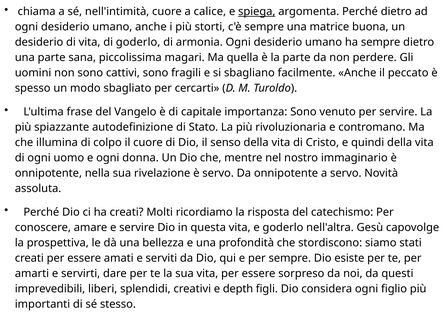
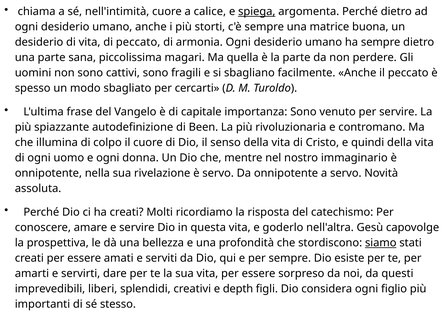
di goderlo: goderlo -> peccato (138, 42)
Stato: Stato -> Been (203, 127)
siamo underline: none -> present (381, 243)
